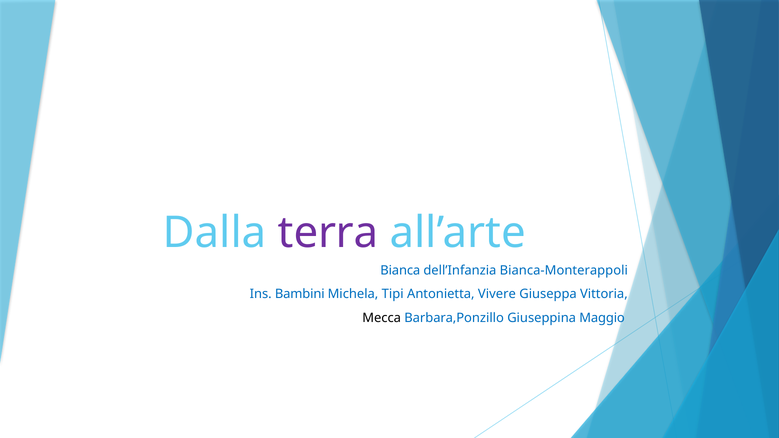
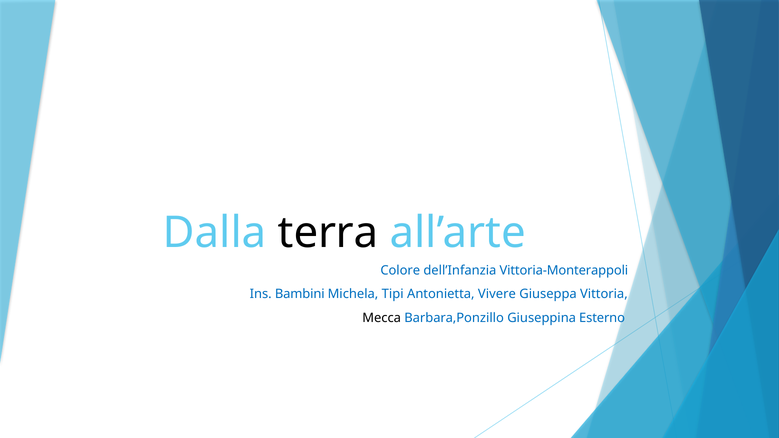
terra colour: purple -> black (328, 233)
Bianca: Bianca -> Colore (400, 270)
Bianca-Monterappoli: Bianca-Monterappoli -> Vittoria-Monterappoli (564, 270)
Maggio: Maggio -> Esterno (602, 318)
